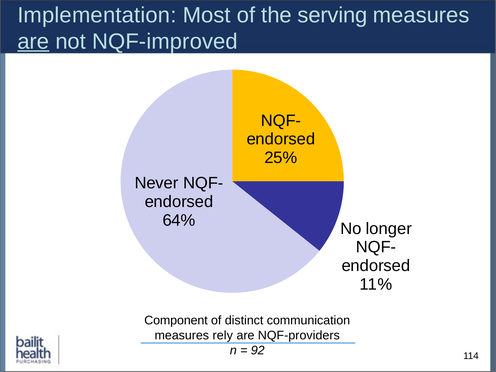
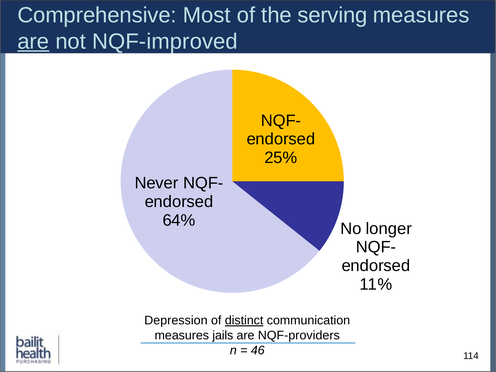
Implementation: Implementation -> Comprehensive (97, 15)
Component: Component -> Depression (176, 321)
distinct underline: none -> present (244, 321)
rely: rely -> jails (223, 335)
92: 92 -> 46 (258, 350)
